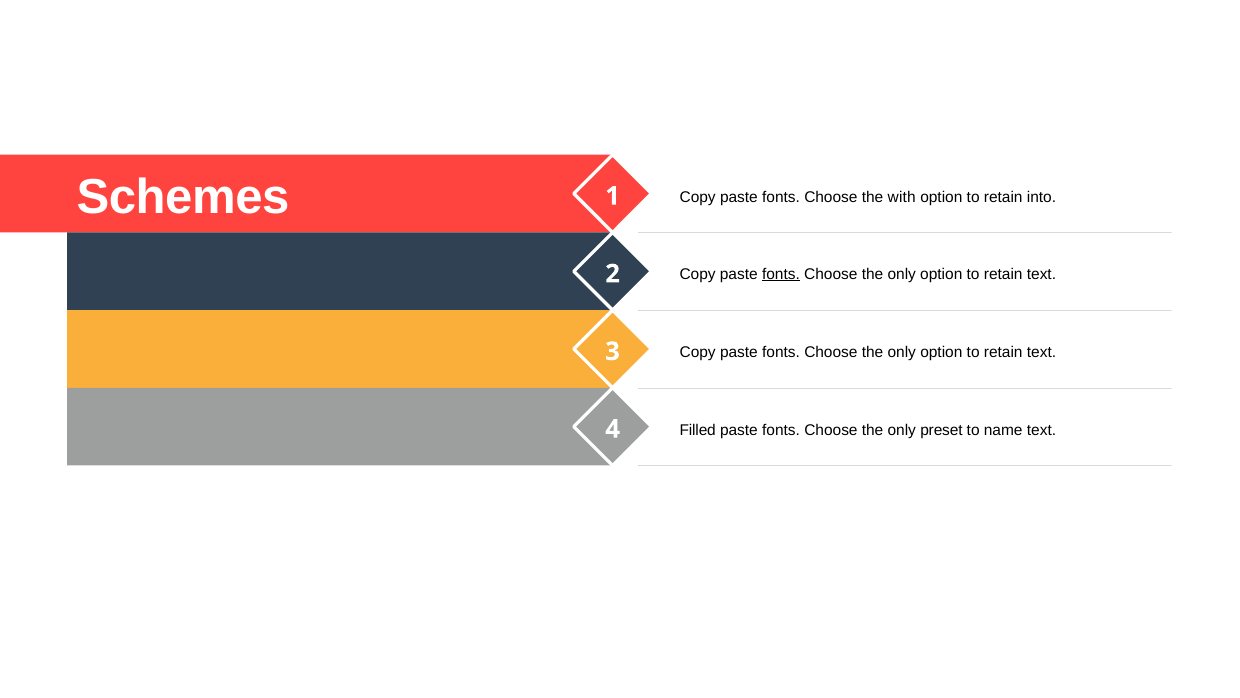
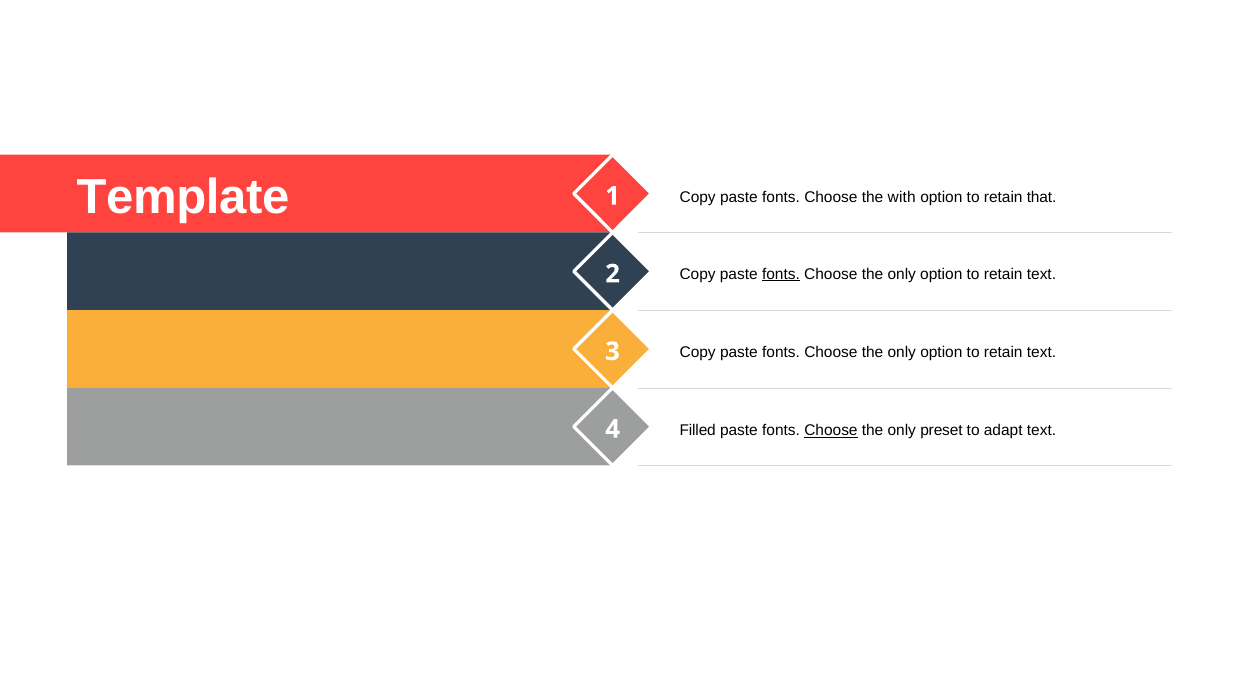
Schemes: Schemes -> Template (183, 197)
into: into -> that (1042, 197)
Choose underline: none -> present (831, 430)
name: name -> adapt (1003, 430)
